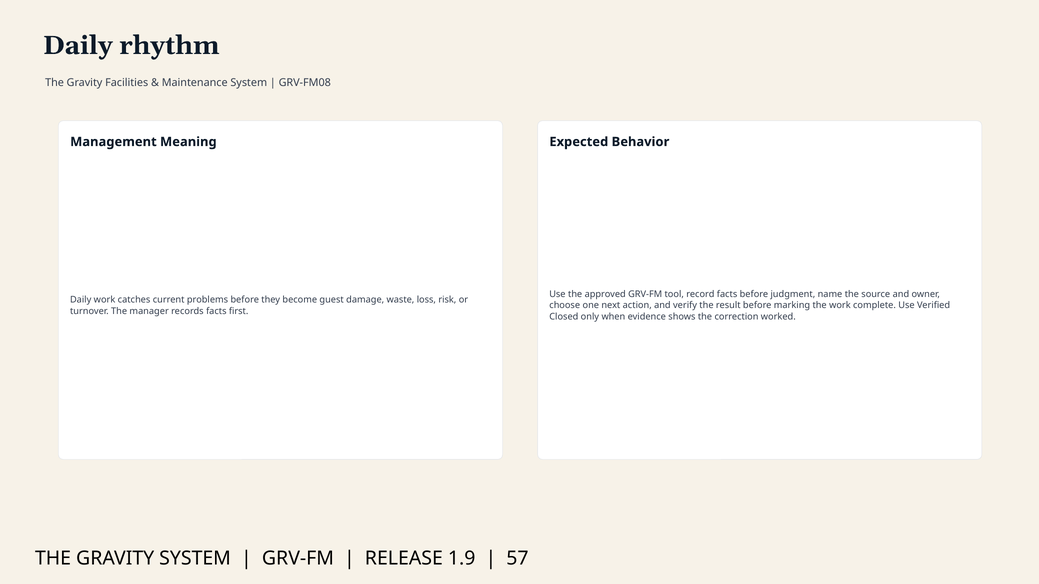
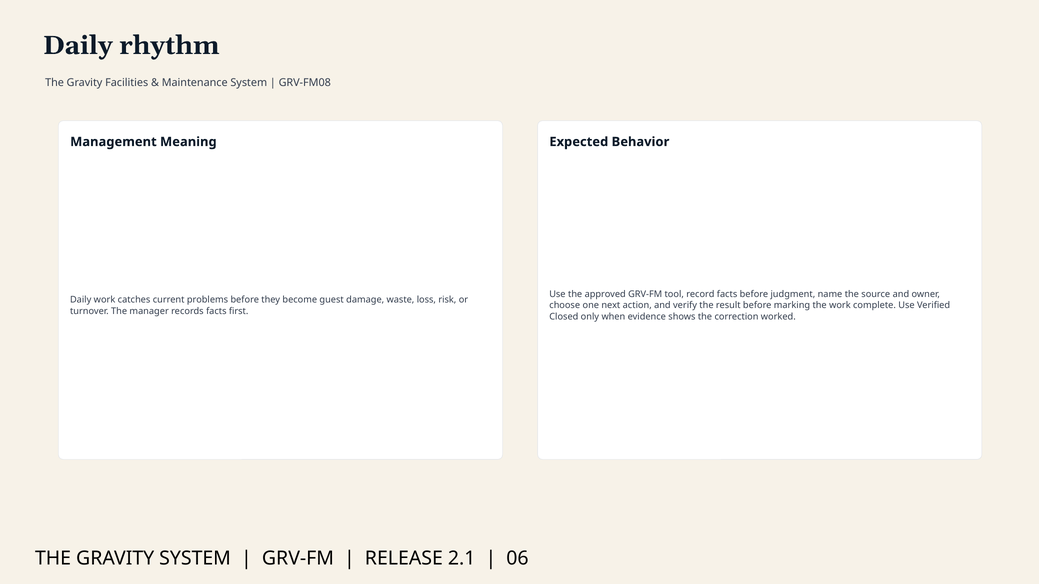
1.9: 1.9 -> 2.1 (462, 558)
57: 57 -> 06 (517, 558)
